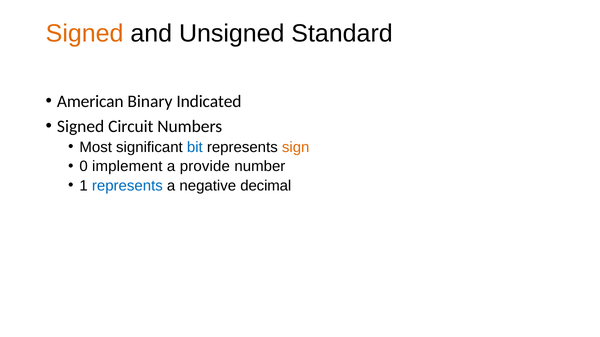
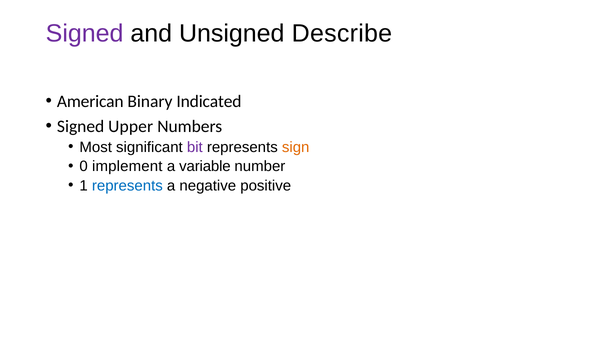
Signed colour: orange -> purple (85, 34)
Standard: Standard -> Describe (342, 34)
Circuit: Circuit -> Upper (131, 127)
bit colour: blue -> purple (195, 147)
provide: provide -> variable (205, 167)
decimal: decimal -> positive (266, 186)
